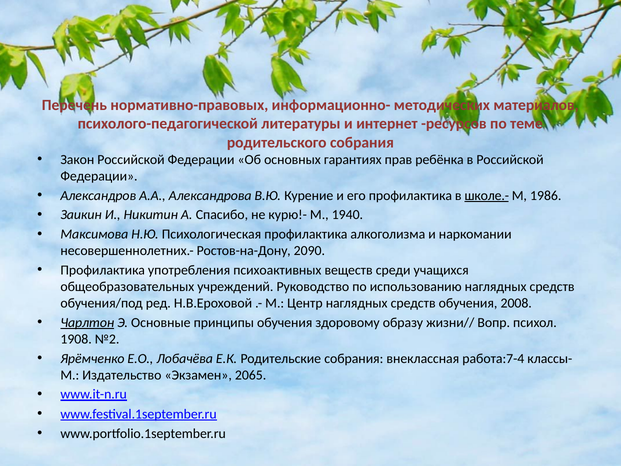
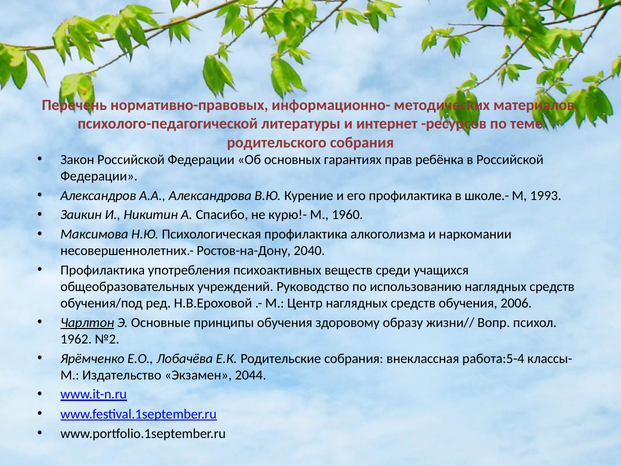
школе.- underline: present -> none (487, 196)
1986: 1986 -> 1993 (546, 196)
1940: 1940 -> 1960 (347, 215)
2090: 2090 -> 2040 (309, 251)
2008: 2008 -> 2006 (516, 303)
1908: 1908 -> 1962 (76, 339)
работа:7-4: работа:7-4 -> работа:5-4 (493, 358)
2065: 2065 -> 2044 (251, 375)
